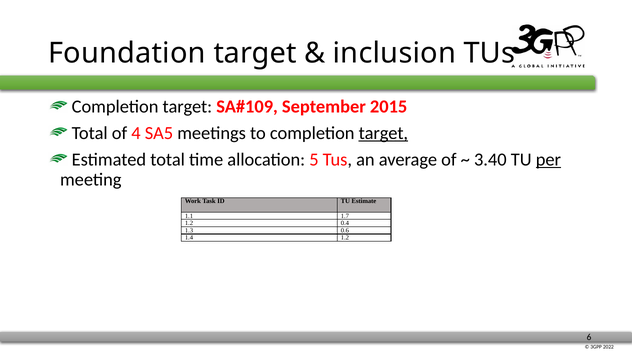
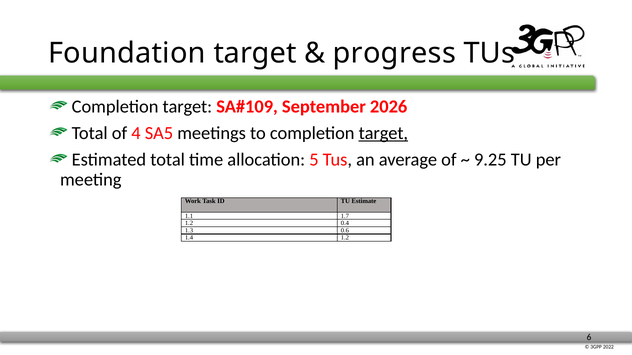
inclusion: inclusion -> progress (394, 53)
2015: 2015 -> 2026 (389, 107)
3.40: 3.40 -> 9.25 (490, 160)
per underline: present -> none (548, 160)
